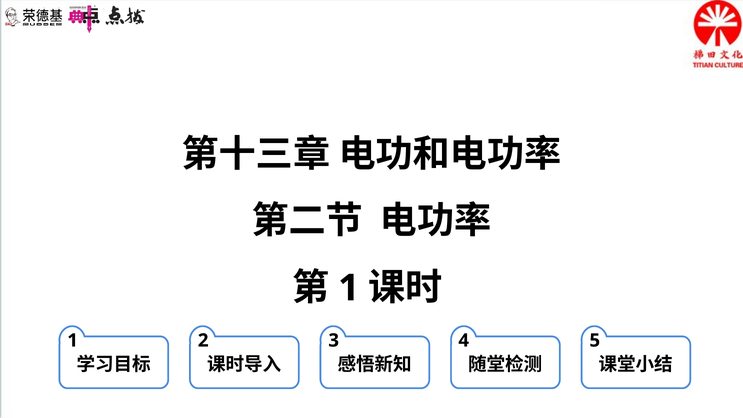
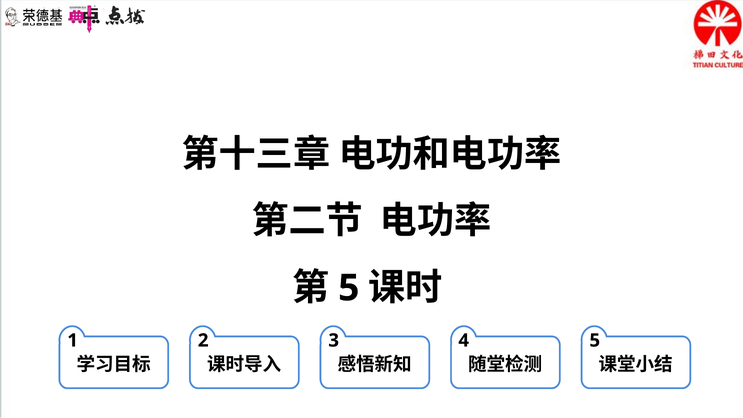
1: 1 -> 5 (349, 288)
